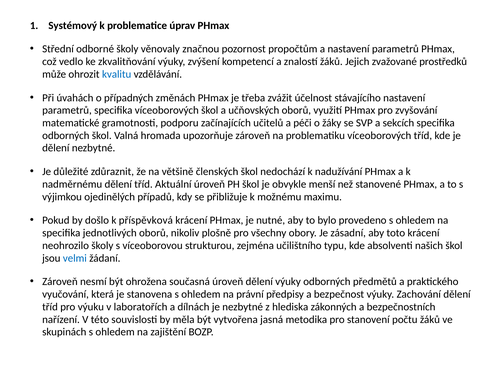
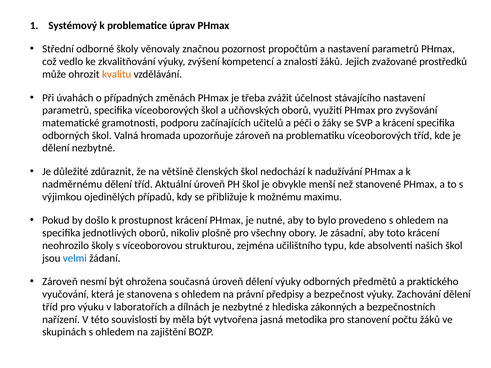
kvalitu colour: blue -> orange (117, 74)
a sekcích: sekcích -> krácení (398, 123)
příspěvková: příspěvková -> prostupnost (146, 221)
